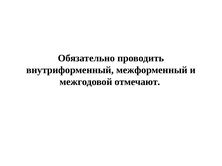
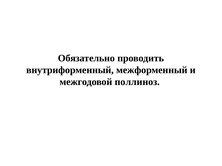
отмечают: отмечают -> поллиноз (137, 82)
